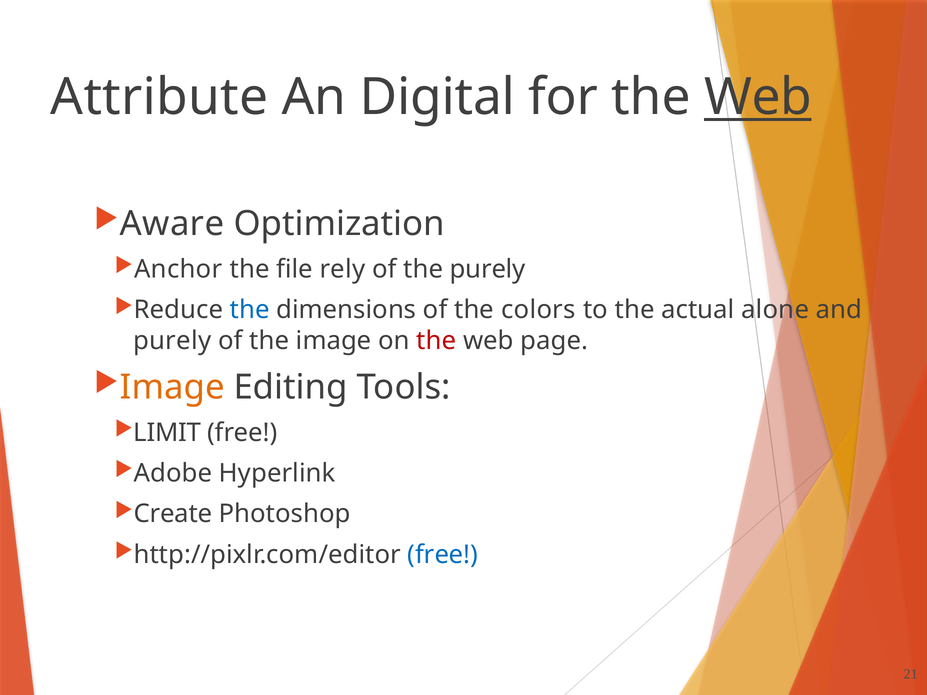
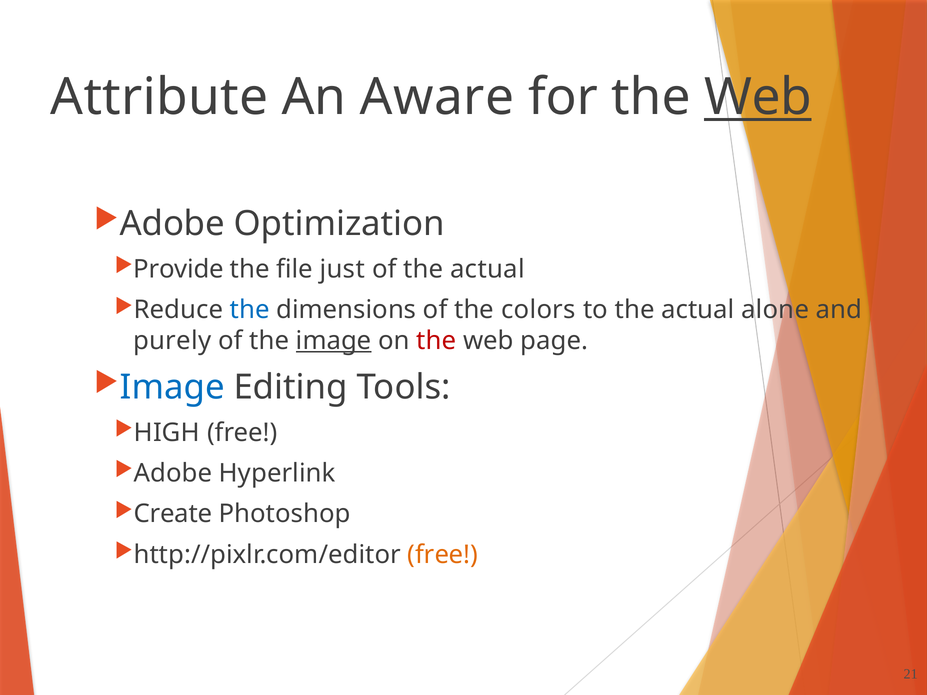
Digital: Digital -> Aware (437, 97)
Aware: Aware -> Adobe (172, 224)
Anchor: Anchor -> Provide (179, 269)
rely: rely -> just (342, 269)
of the purely: purely -> actual (487, 269)
image underline: none -> present (334, 341)
Image colour: orange -> blue (172, 388)
LIMIT: LIMIT -> HIGH (167, 433)
free colour: blue -> orange (443, 555)
